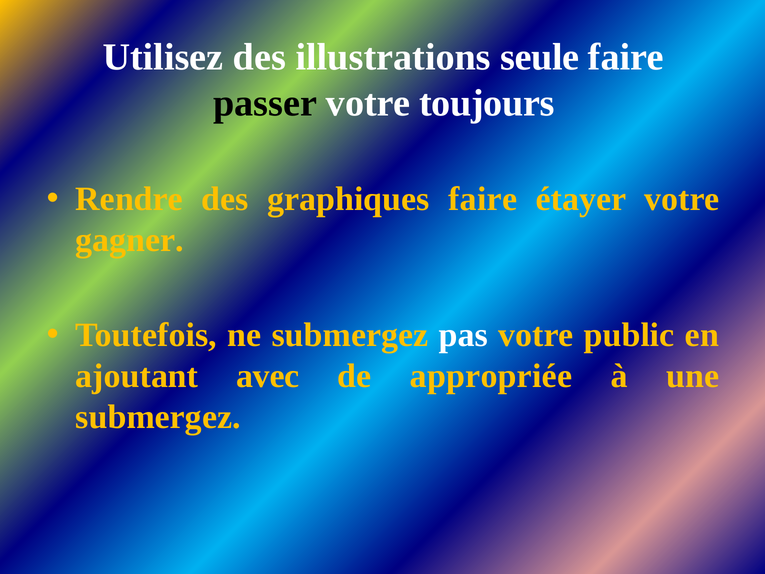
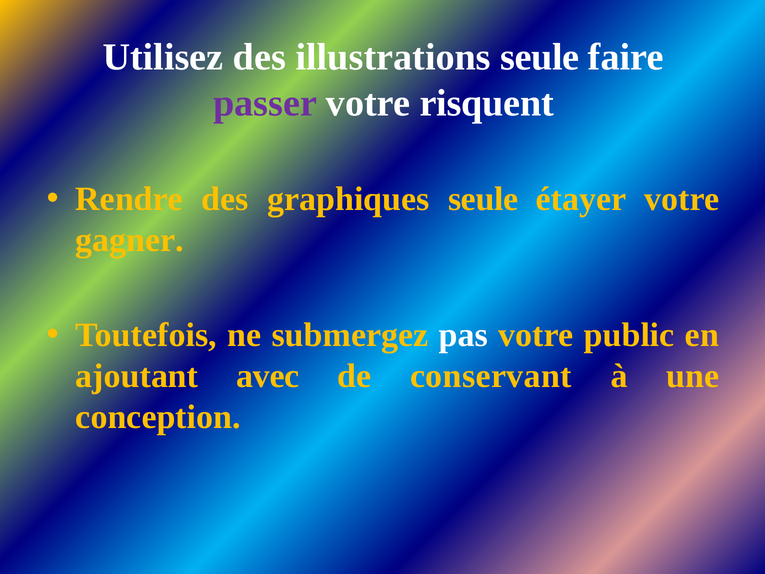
passer colour: black -> purple (265, 103)
toujours: toujours -> risquent (487, 103)
graphiques faire: faire -> seule (483, 199)
appropriée: appropriée -> conservant (491, 376)
submergez: submergez -> conception (158, 417)
